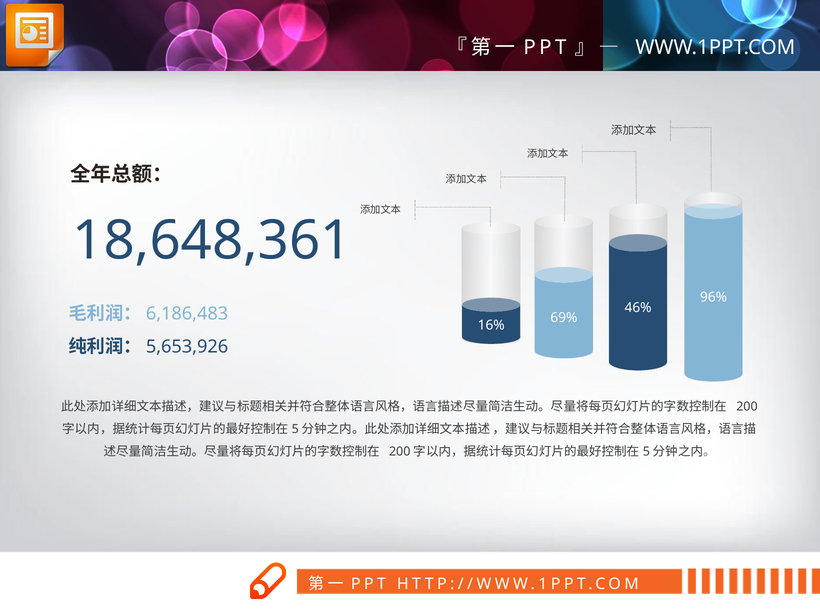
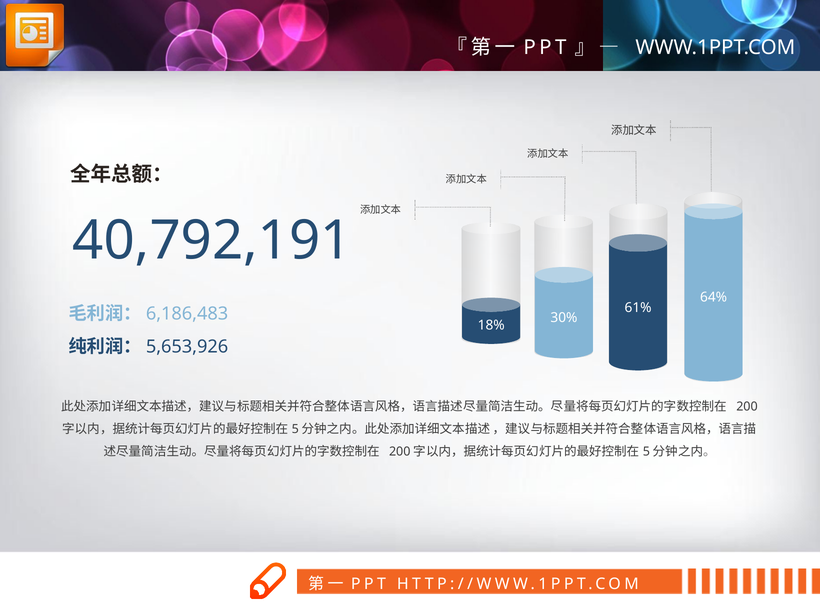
18,648,361: 18,648,361 -> 40,792,191 (212, 241)
96%: 96% -> 64% (714, 297)
46%: 46% -> 61% (638, 308)
69%: 69% -> 30% (564, 318)
16%: 16% -> 18% (491, 325)
